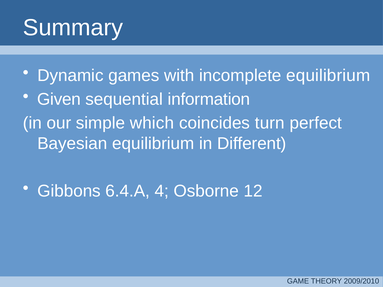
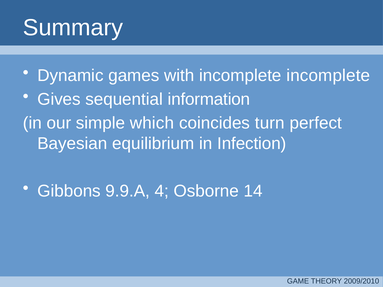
incomplete equilibrium: equilibrium -> incomplete (328, 75)
Given: Given -> Gives (59, 99)
Different: Different -> Infection (252, 144)
6.4.A: 6.4.A -> 9.9.A (128, 191)
12: 12 -> 14 (253, 191)
